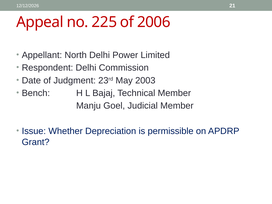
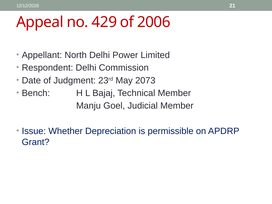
225: 225 -> 429 (104, 22)
2003: 2003 -> 2073 (145, 80)
